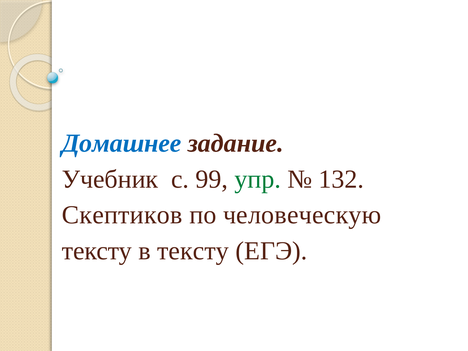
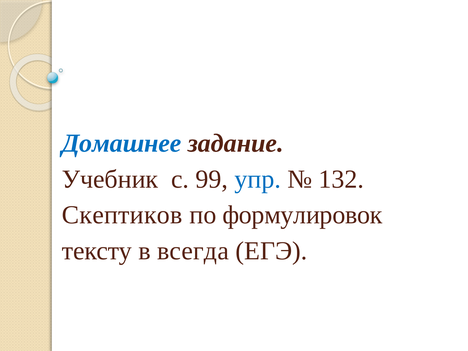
упр colour: green -> blue (258, 179)
человеческую: человеческую -> формулировок (302, 215)
в тексту: тексту -> всегда (193, 251)
